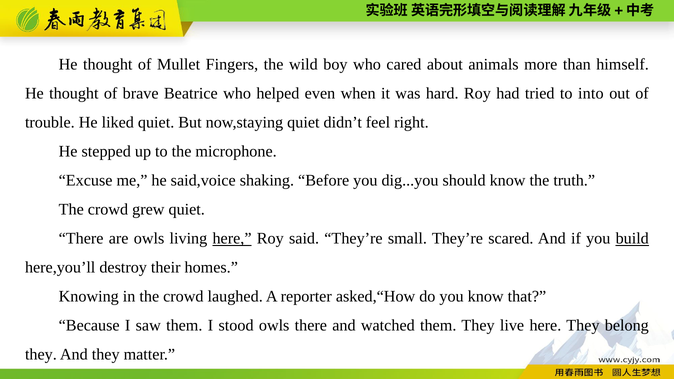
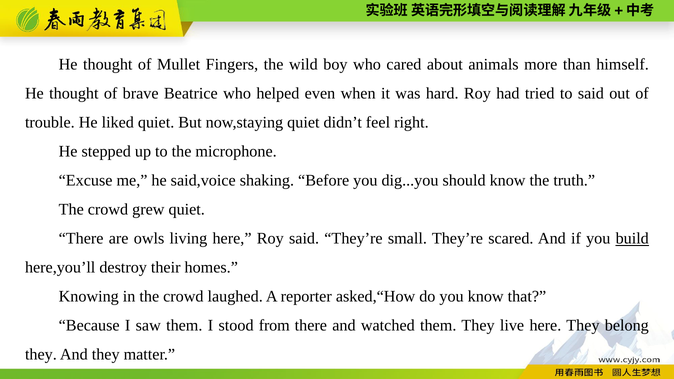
to into: into -> said (591, 93)
here underline: present -> none (232, 239)
stood owls: owls -> from (274, 326)
